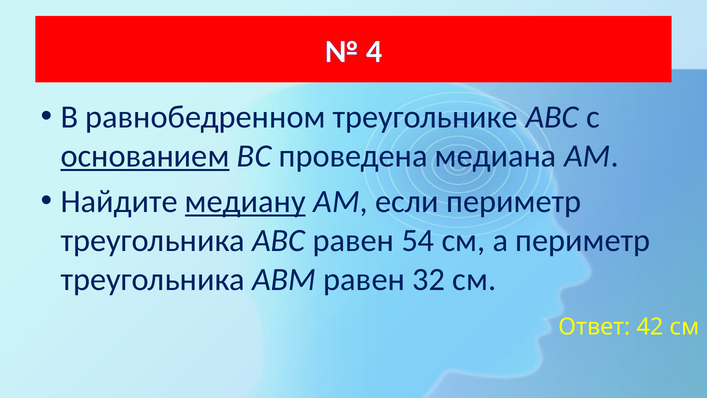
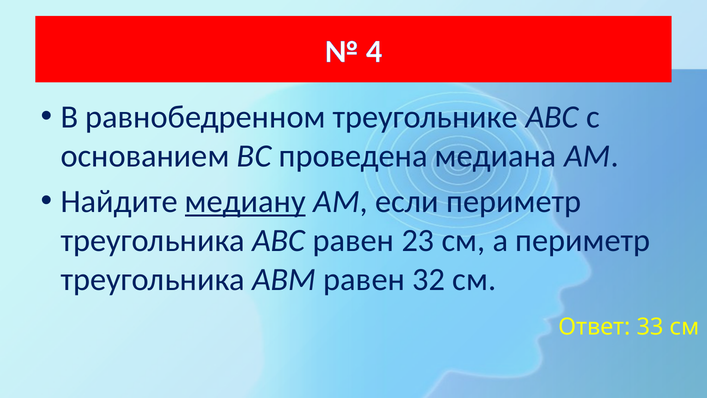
основанием underline: present -> none (145, 156)
54: 54 -> 23 (418, 240)
42: 42 -> 33 (650, 327)
